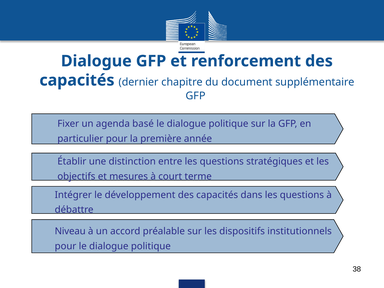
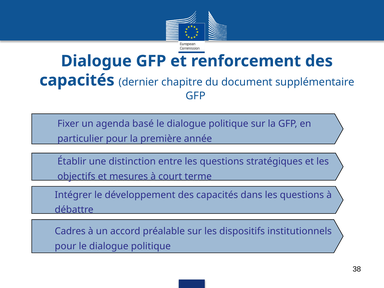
Niveau: Niveau -> Cadres (70, 231)
